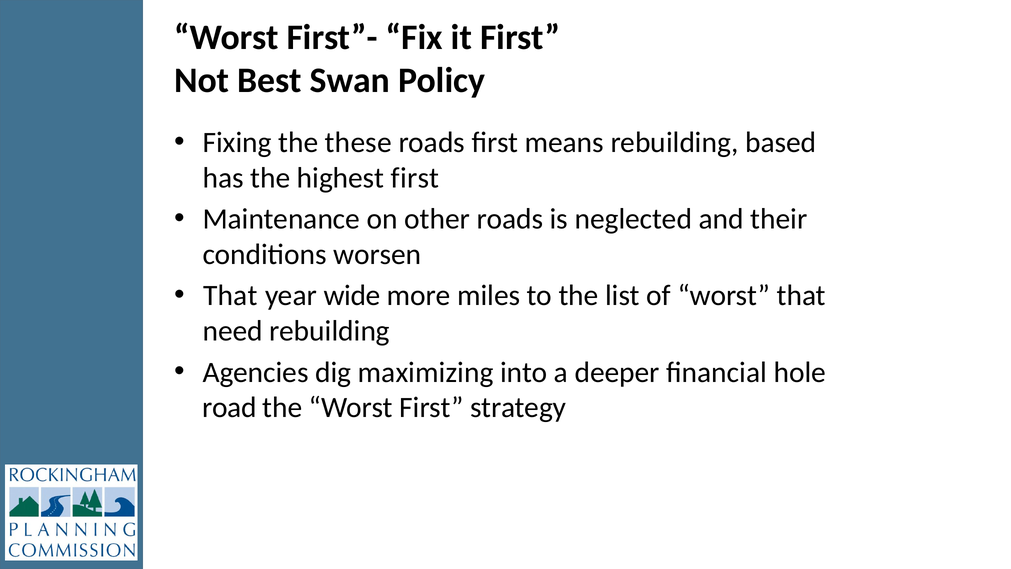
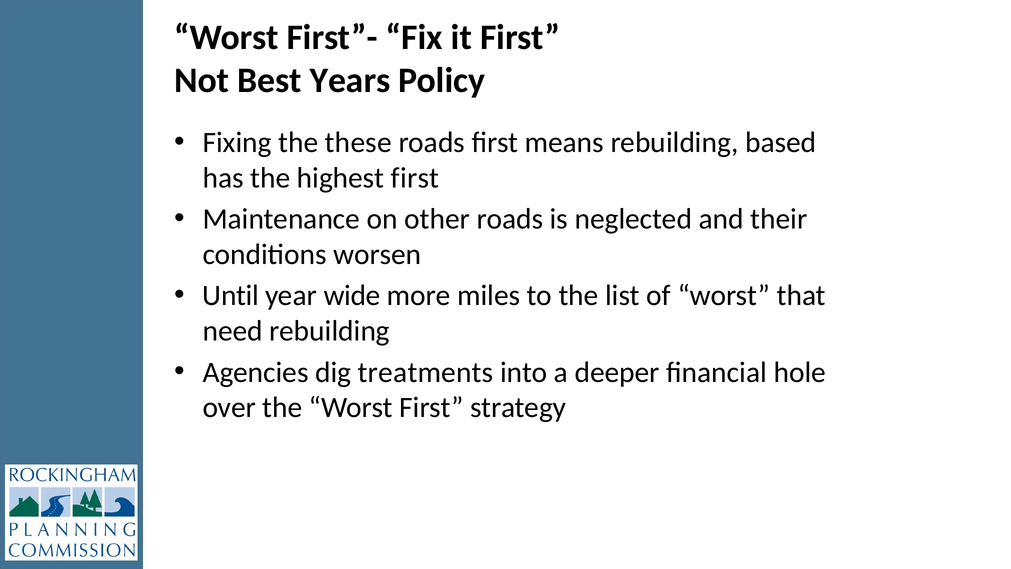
Swan: Swan -> Years (350, 80)
That: That -> Until (231, 296)
maximizing: maximizing -> treatments (426, 372)
road: road -> over (229, 407)
